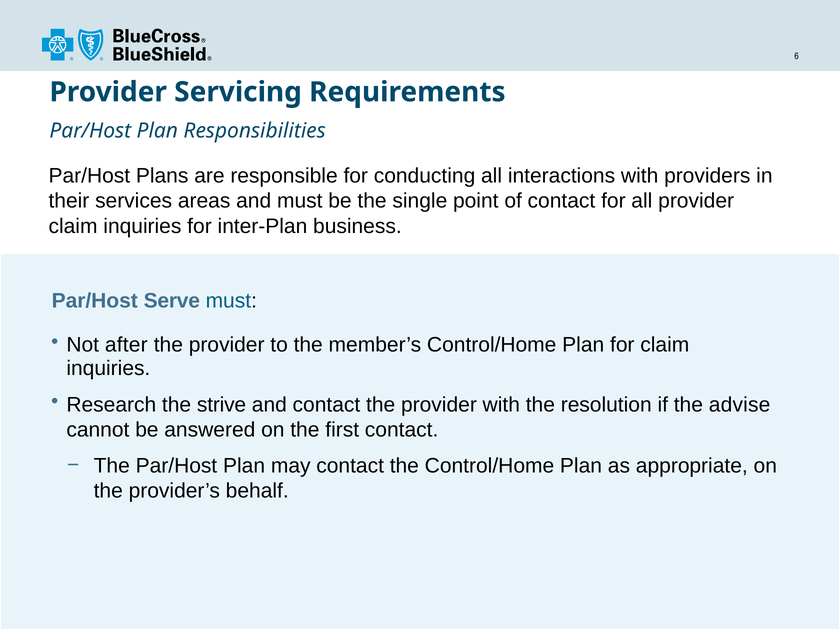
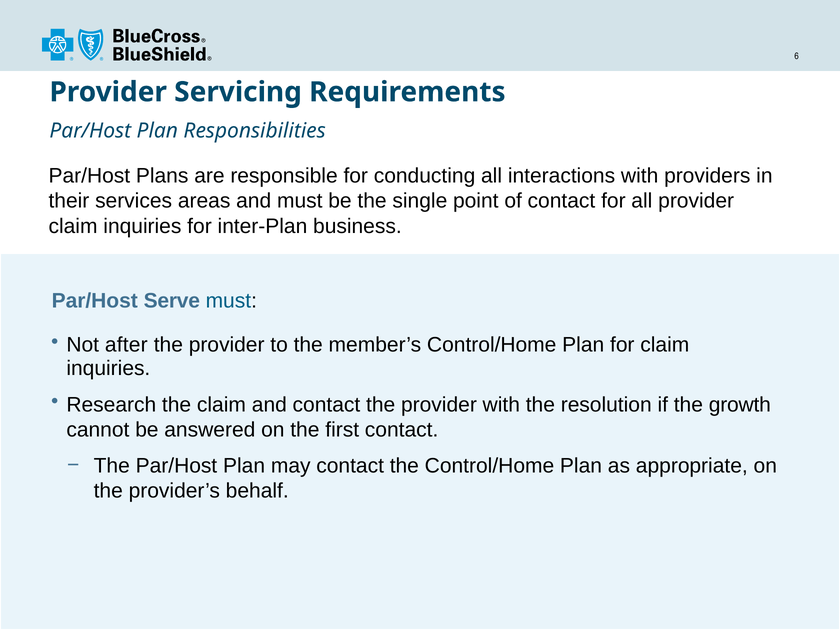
the strive: strive -> claim (221, 405)
advise: advise -> growth (740, 405)
